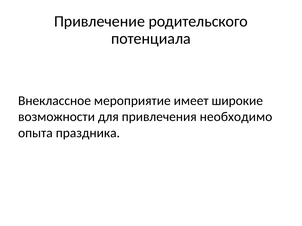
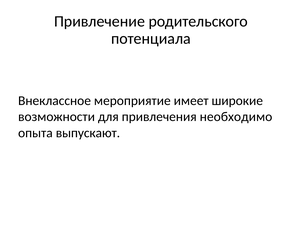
праздника: праздника -> выпускают (88, 133)
